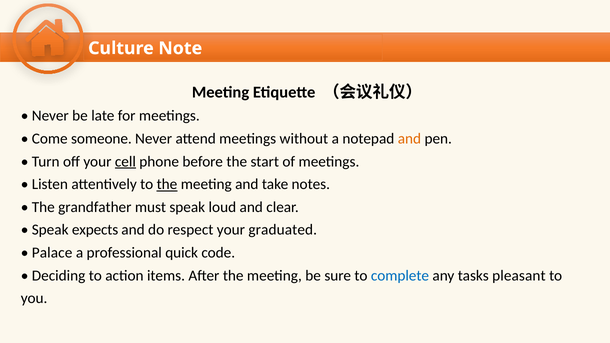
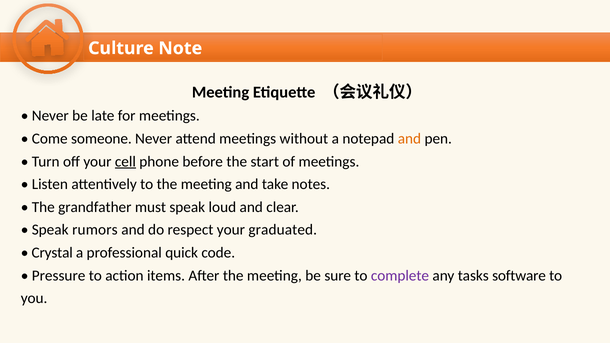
the underline: present -> none (167, 184)
expects: expects -> rumors (95, 230)
Palace: Palace -> Crystal (52, 253)
Deciding: Deciding -> Pressure (59, 276)
complete colour: blue -> purple (400, 276)
pleasant: pleasant -> software (519, 276)
